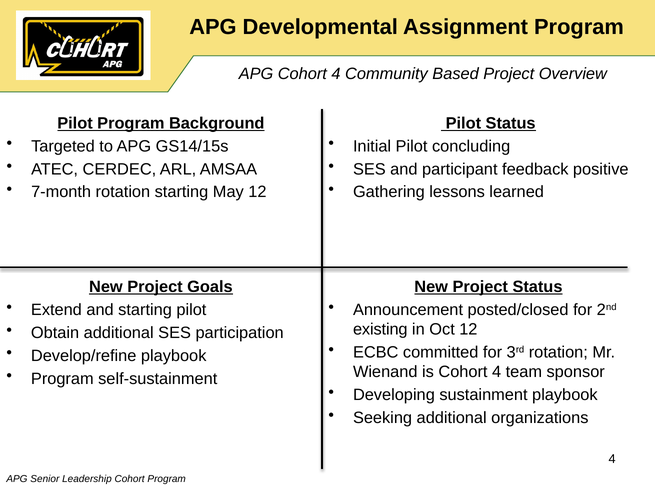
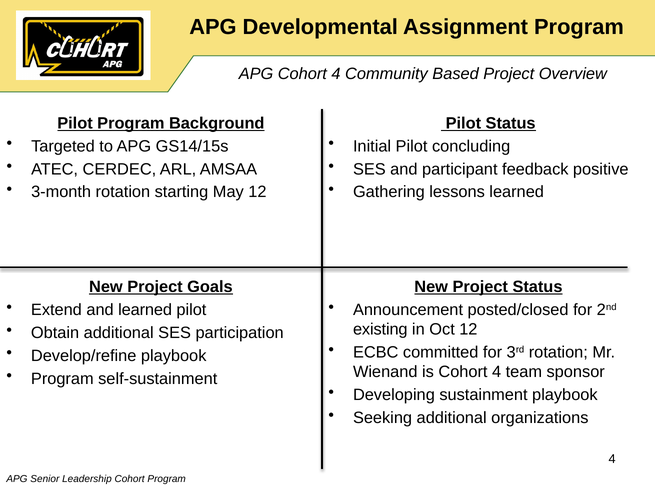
7-month: 7-month -> 3-month (61, 192)
and starting: starting -> learned (145, 310)
